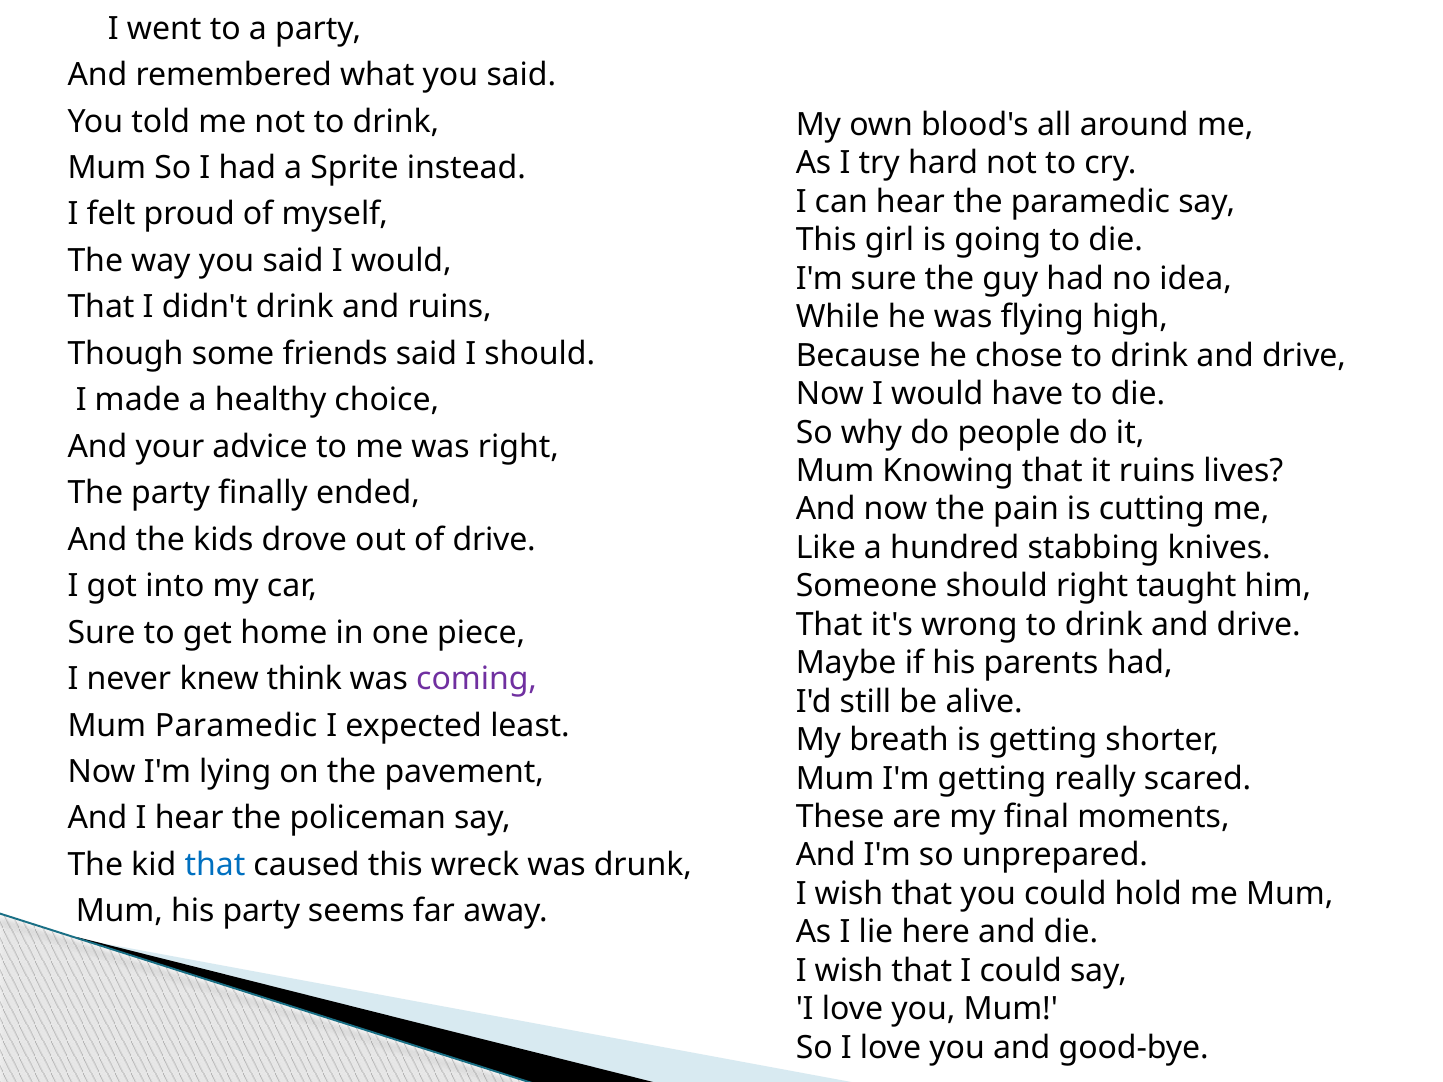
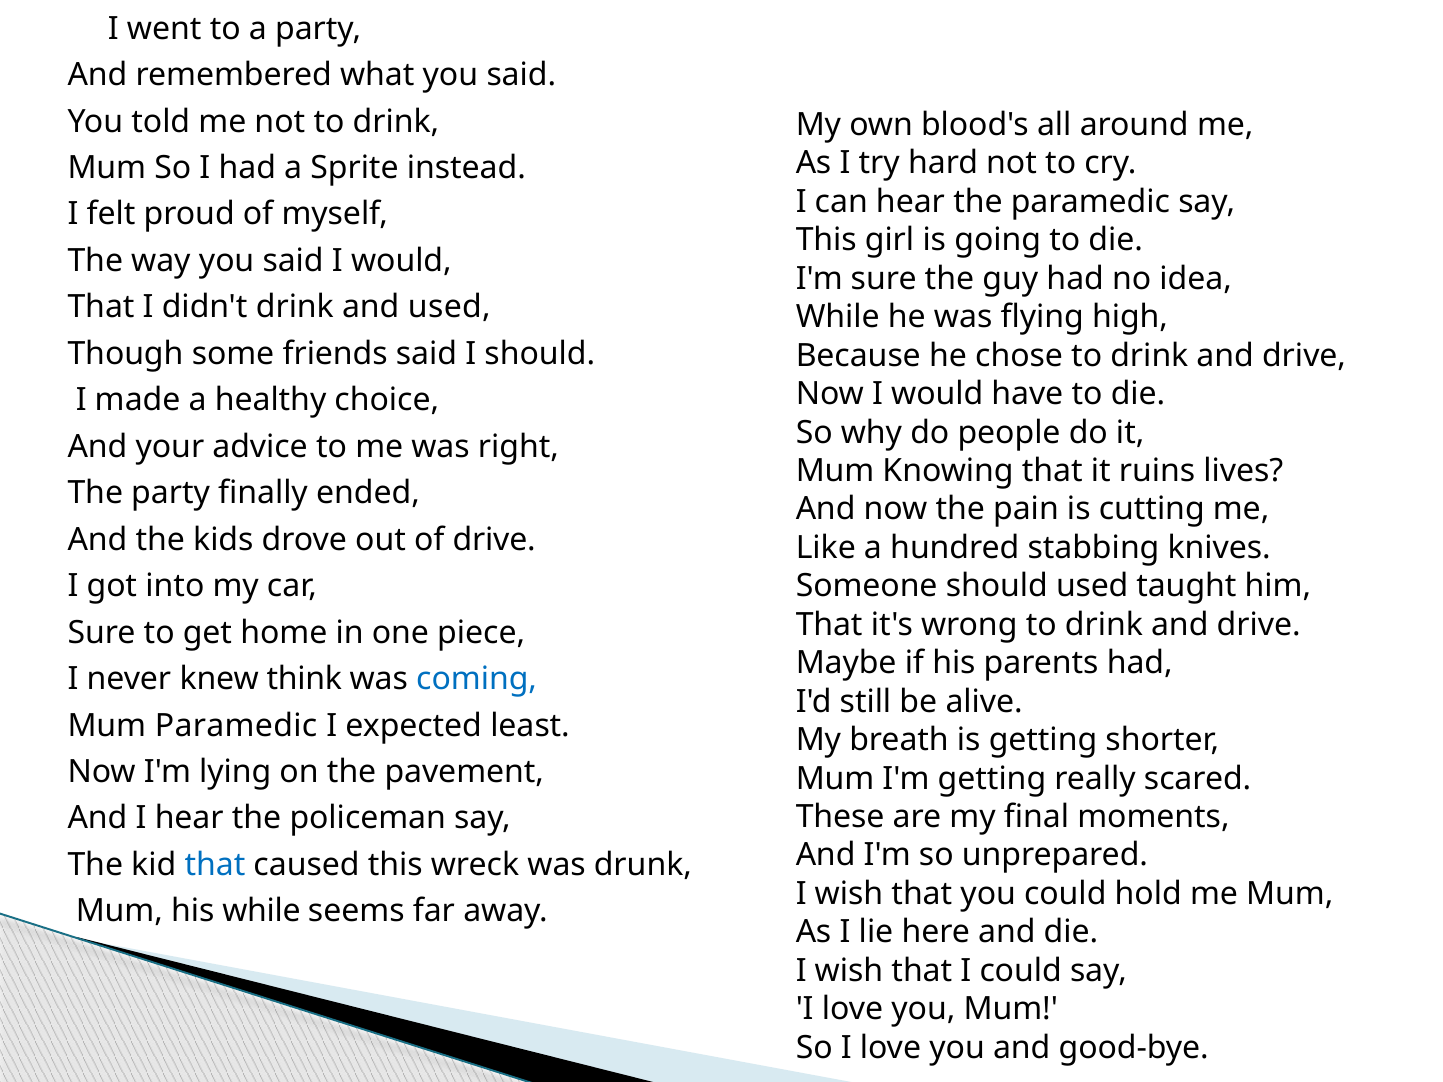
and ruins: ruins -> used (449, 307)
should right: right -> used (1092, 586)
coming colour: purple -> blue (477, 679)
his party: party -> while (261, 912)
